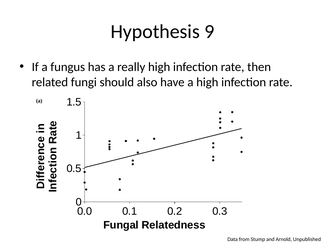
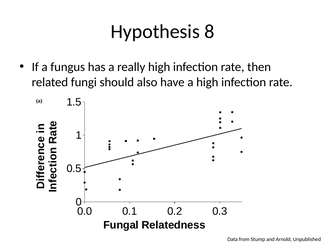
9: 9 -> 8 (209, 31)
